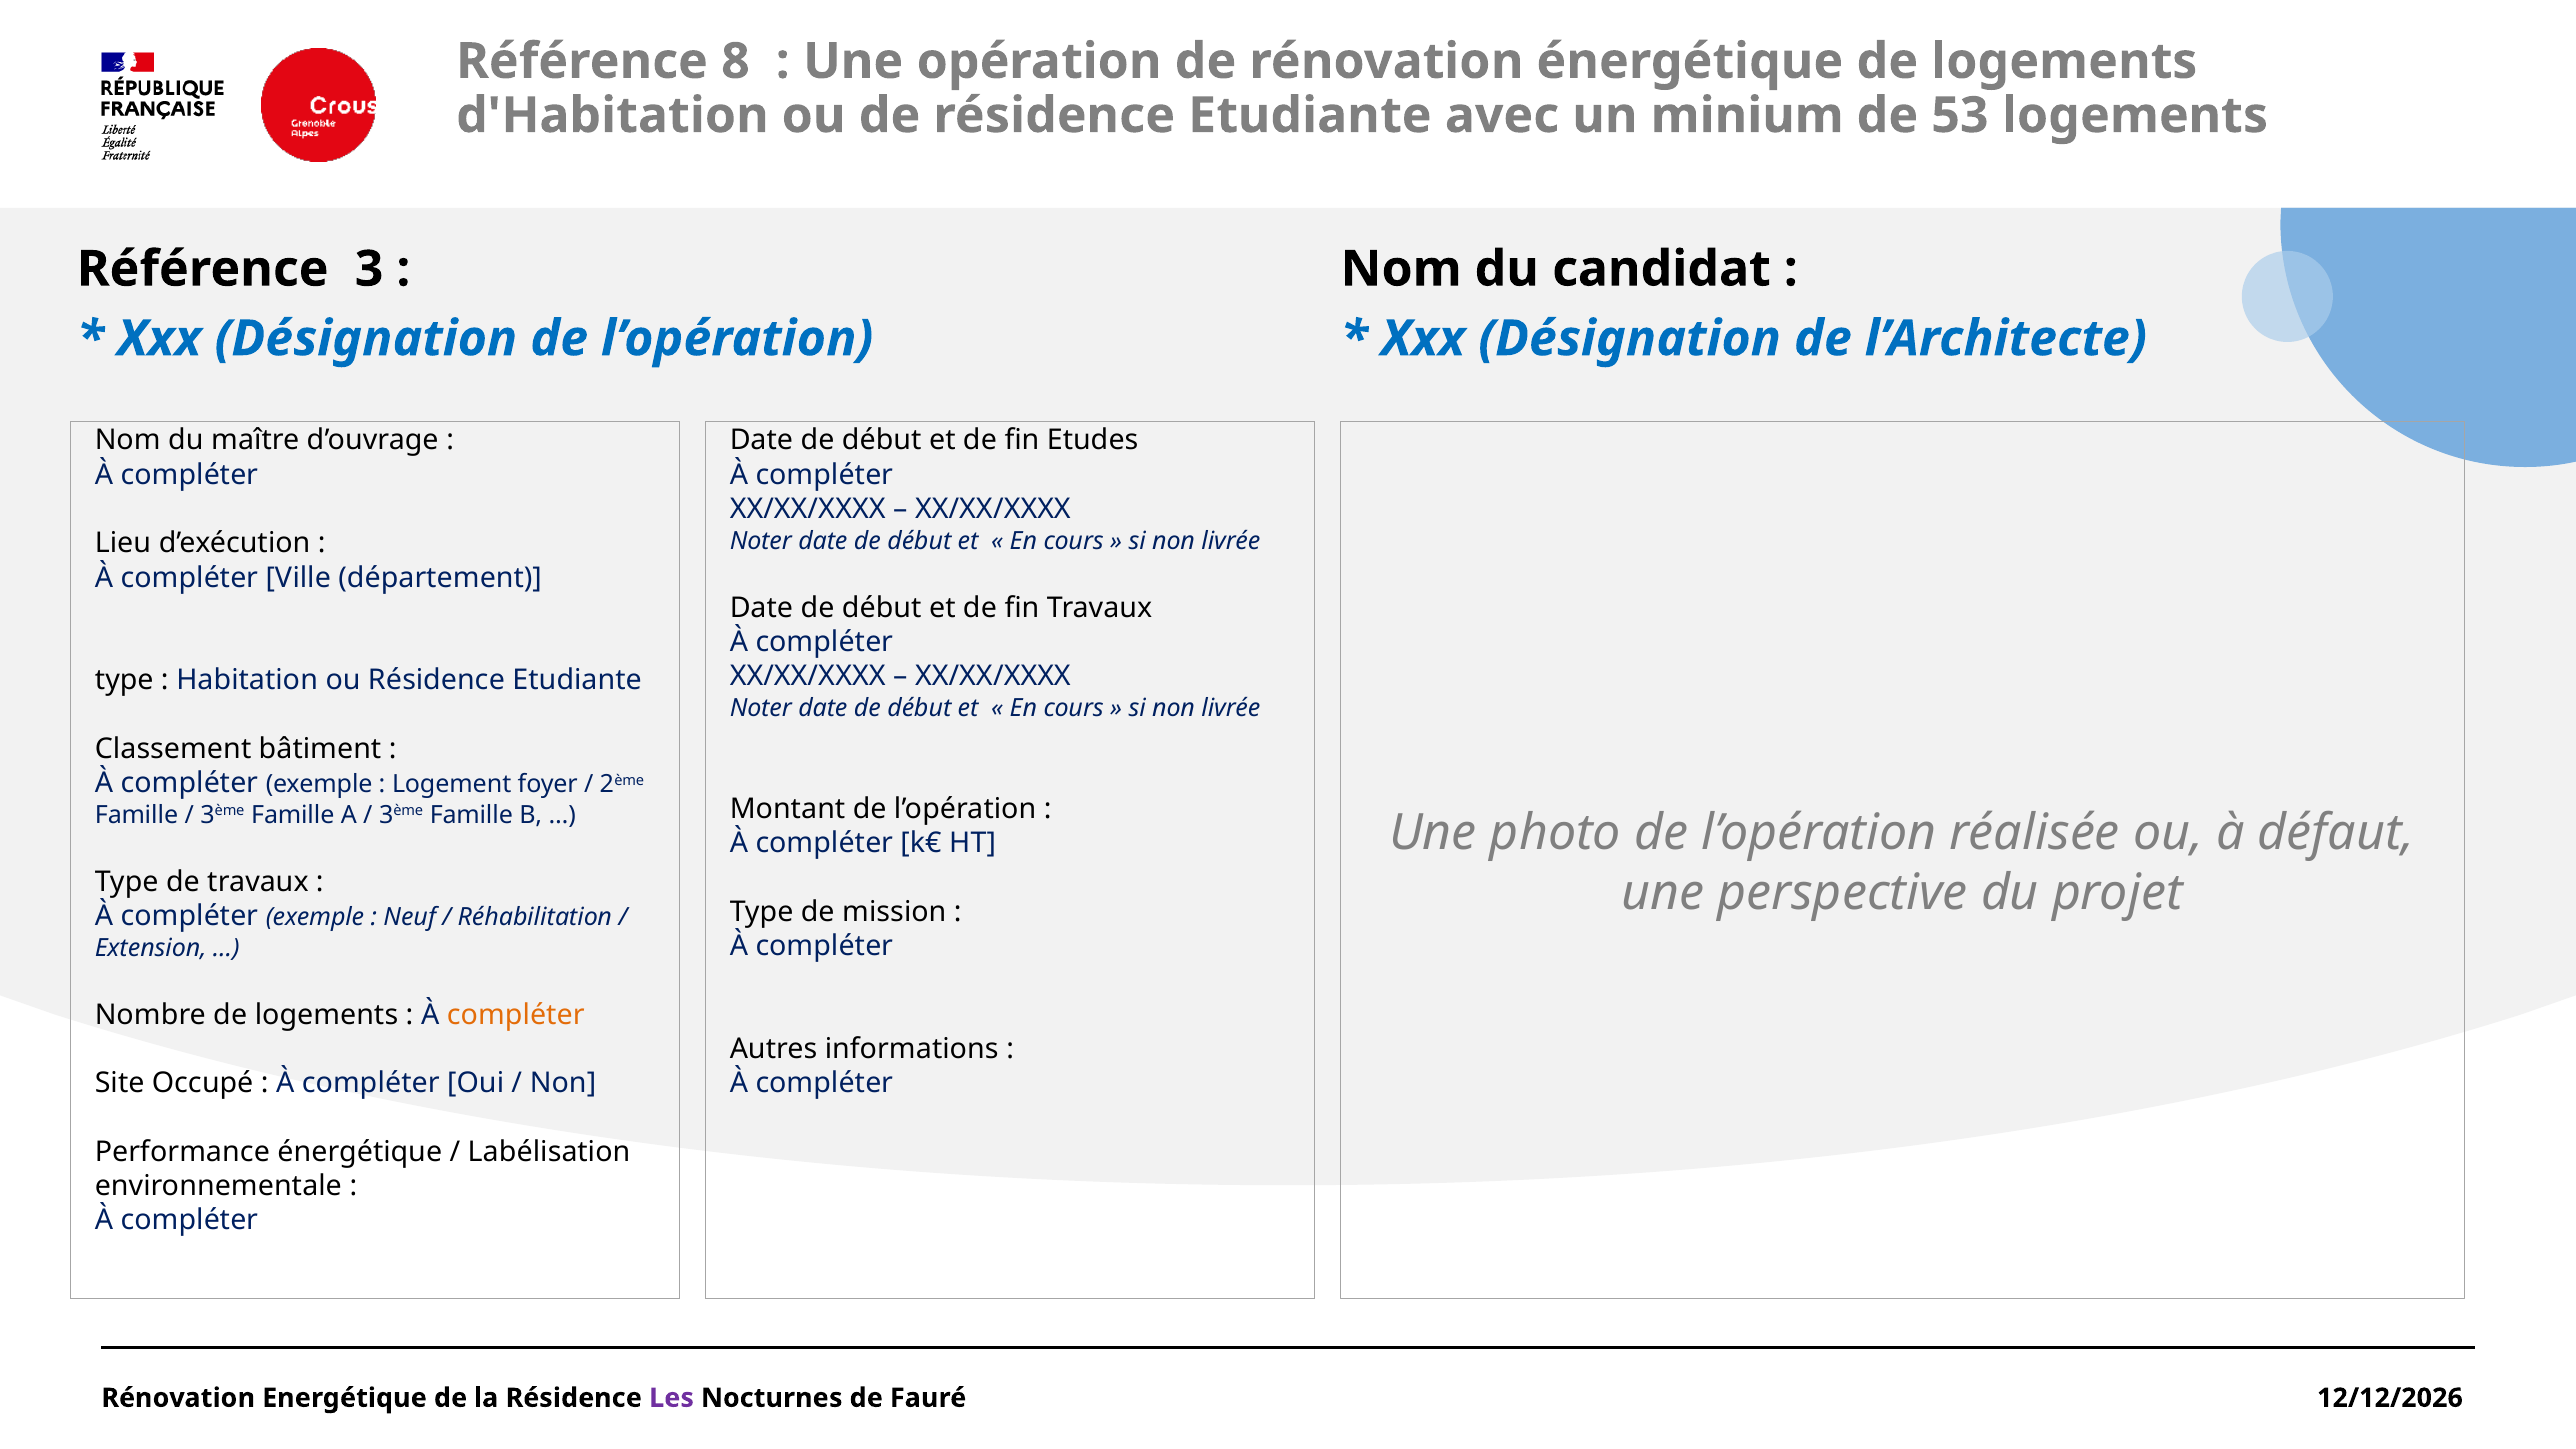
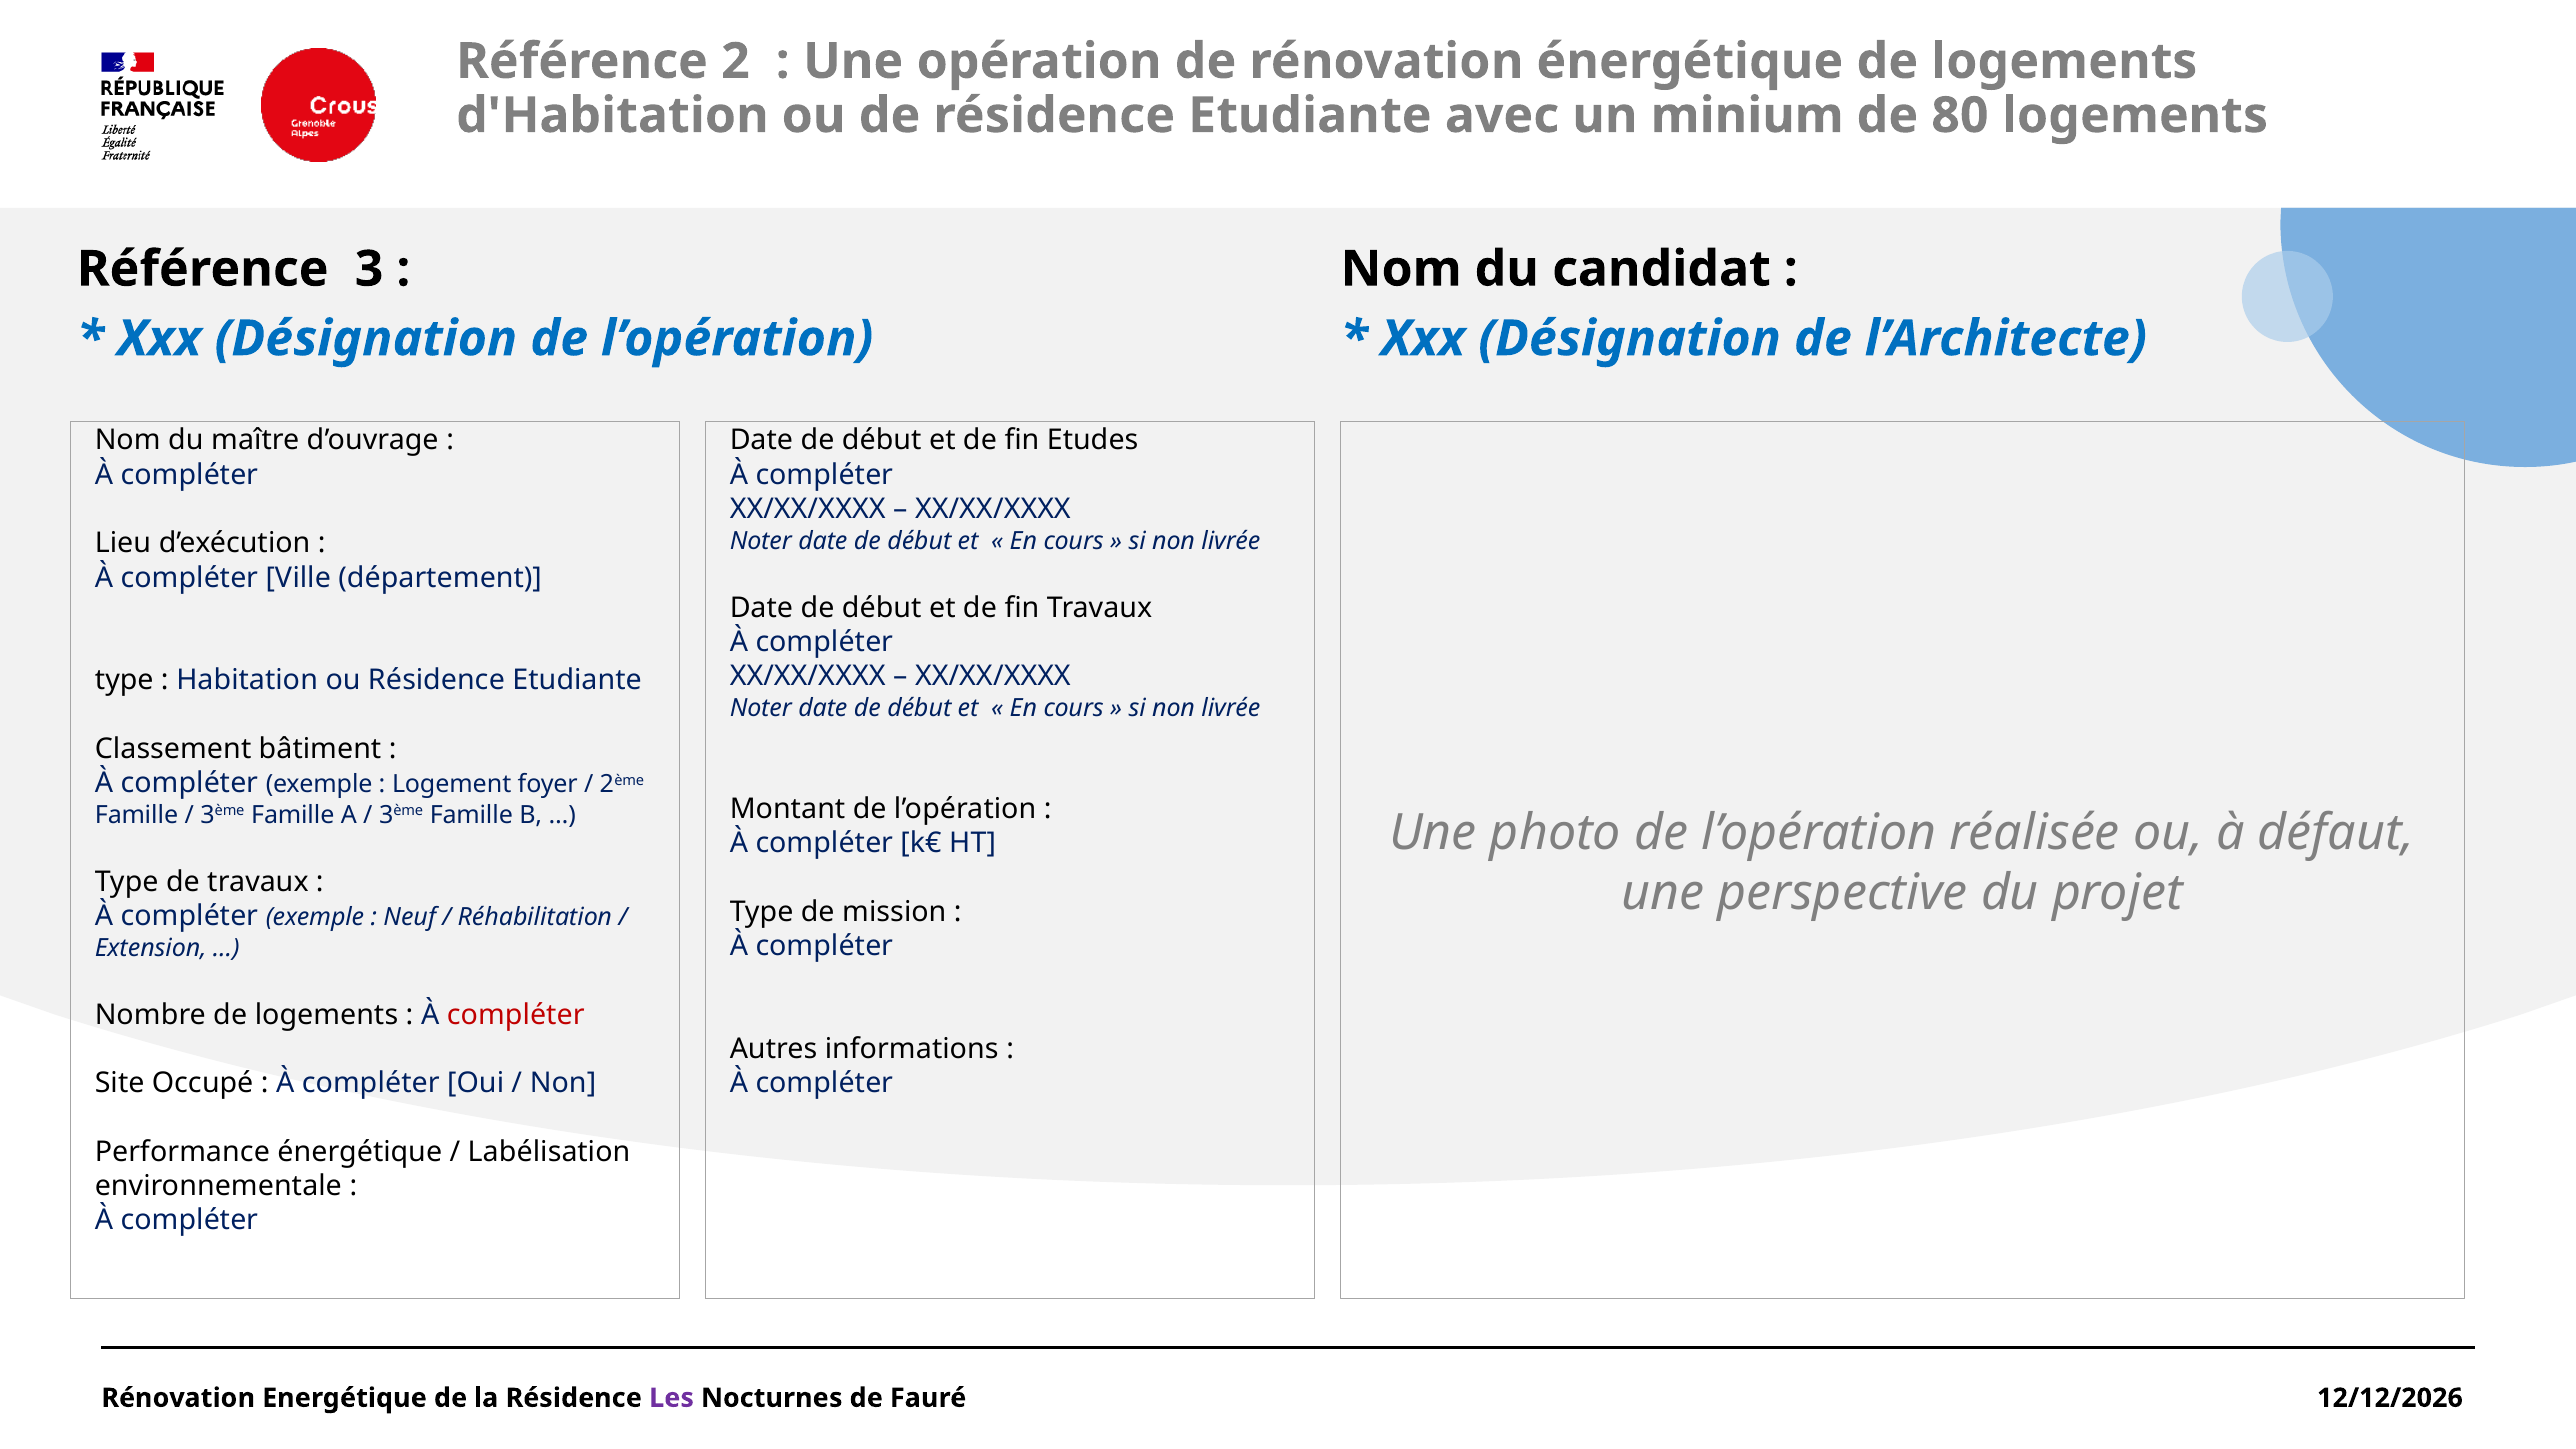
8: 8 -> 2 (735, 61)
53: 53 -> 80 (1960, 116)
compléter colour: orange -> red (516, 1015)
